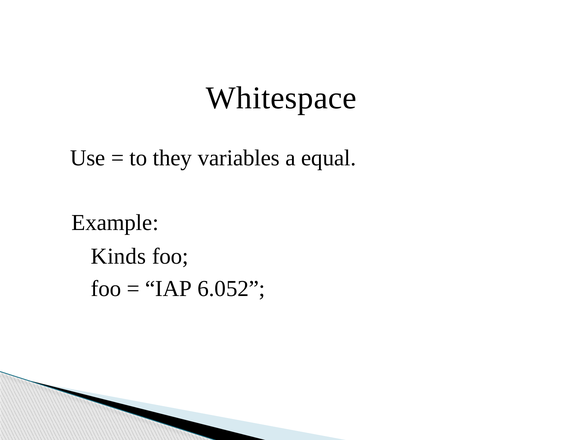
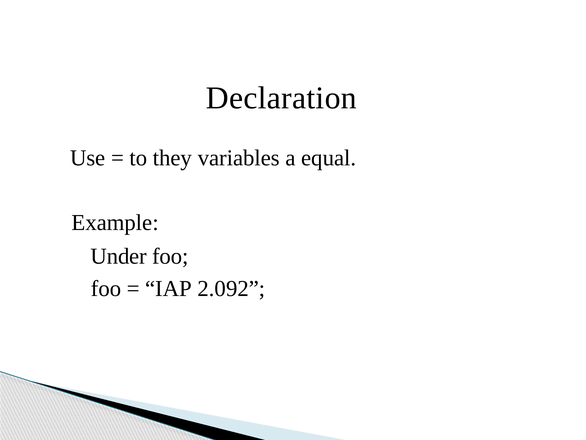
Whitespace: Whitespace -> Declaration (281, 98)
Kinds: Kinds -> Under (119, 256)
6.052: 6.052 -> 2.092 (231, 288)
